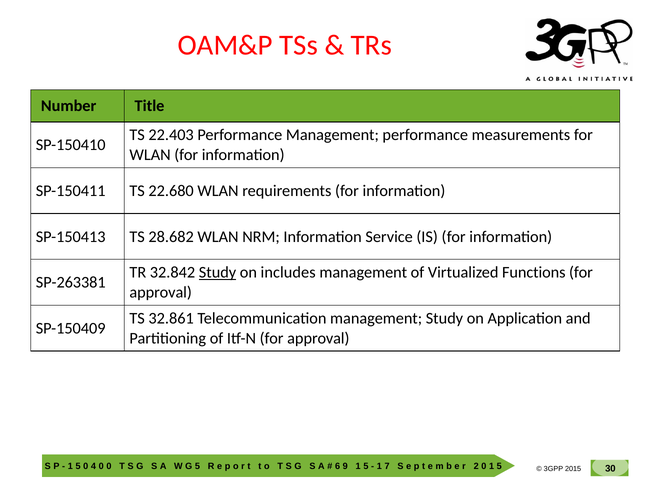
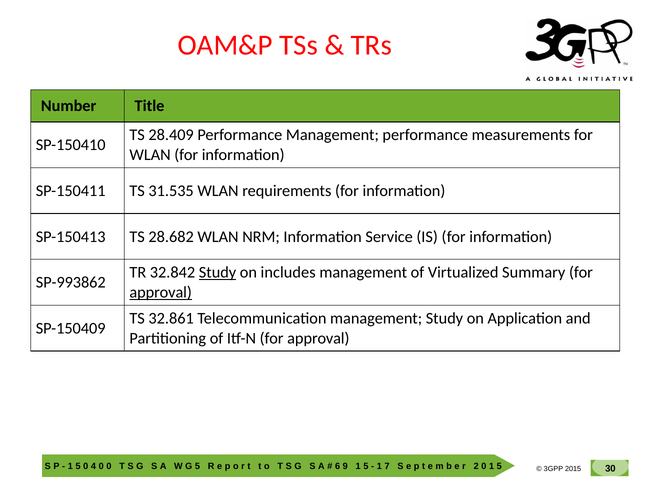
22.403: 22.403 -> 28.409 (171, 135)
22.680: 22.680 -> 31.535 (171, 191)
Functions: Functions -> Summary (534, 272)
SP-263381: SP-263381 -> SP-993862 (71, 282)
approval underline: none -> present (161, 292)
